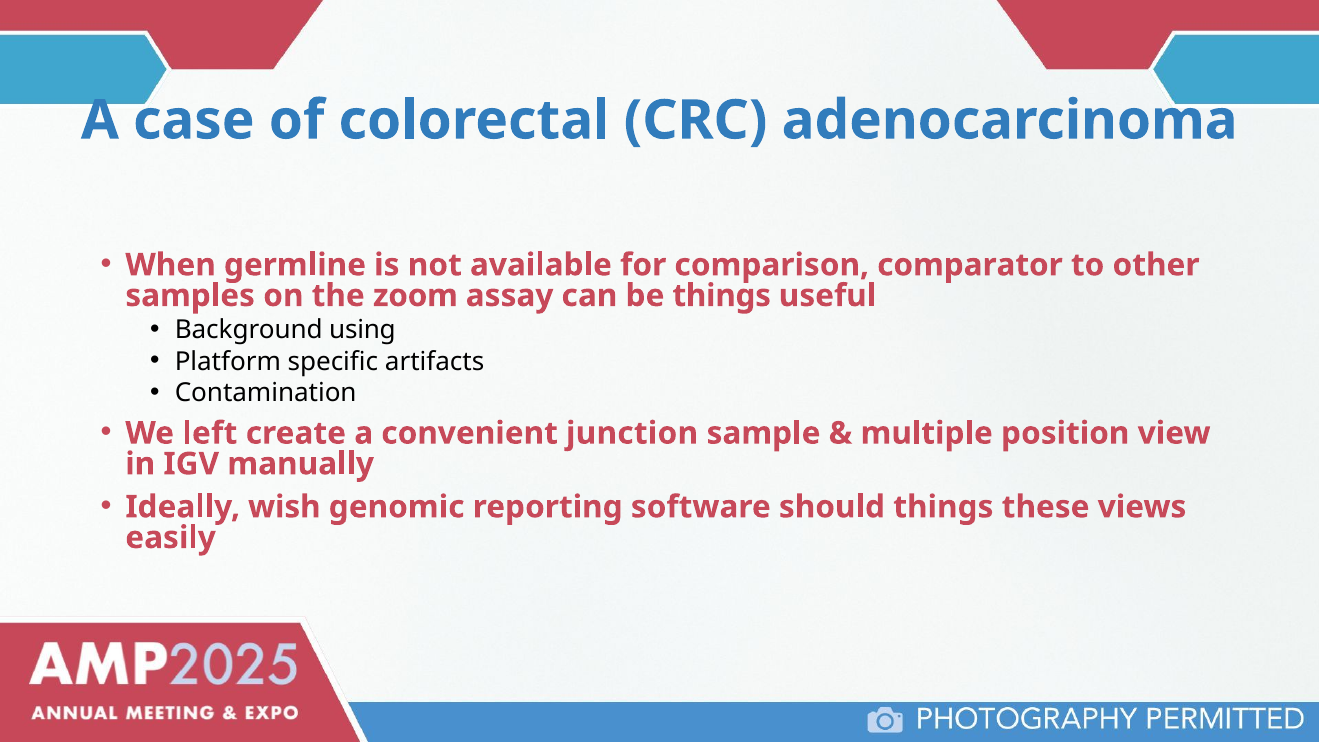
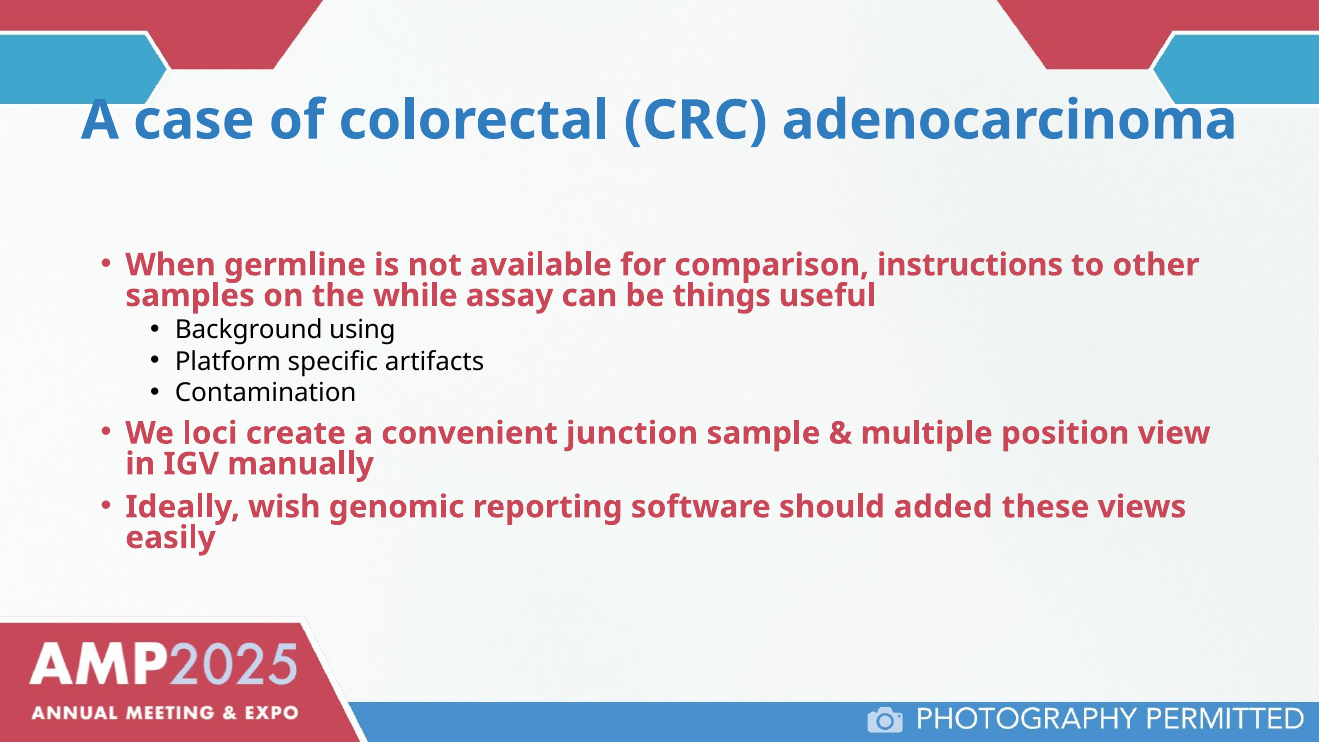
comparator: comparator -> instructions (970, 265)
zoom: zoom -> while (415, 296)
left: left -> loci (210, 433)
should things: things -> added (943, 507)
